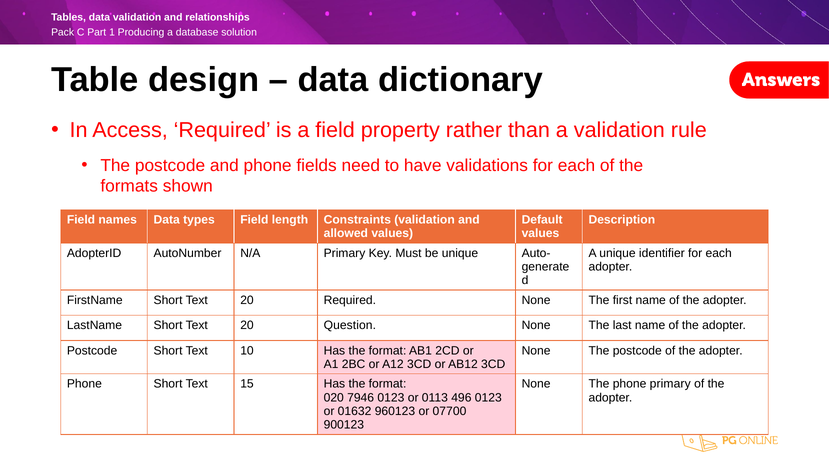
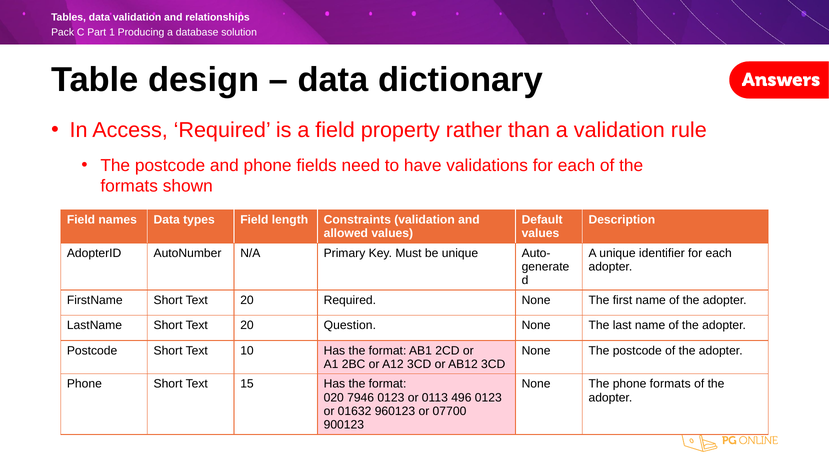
phone primary: primary -> formats (670, 384)
